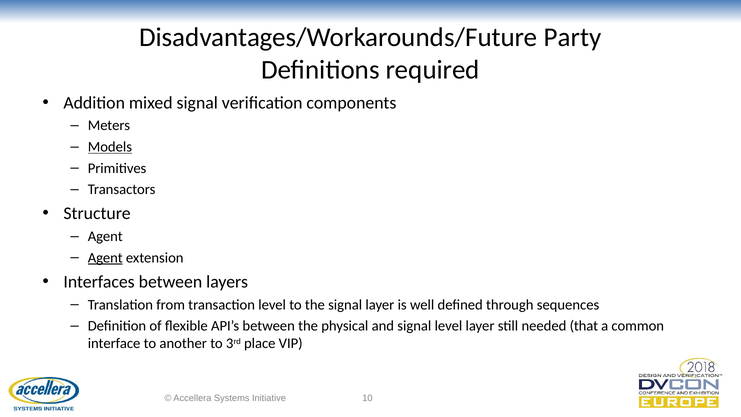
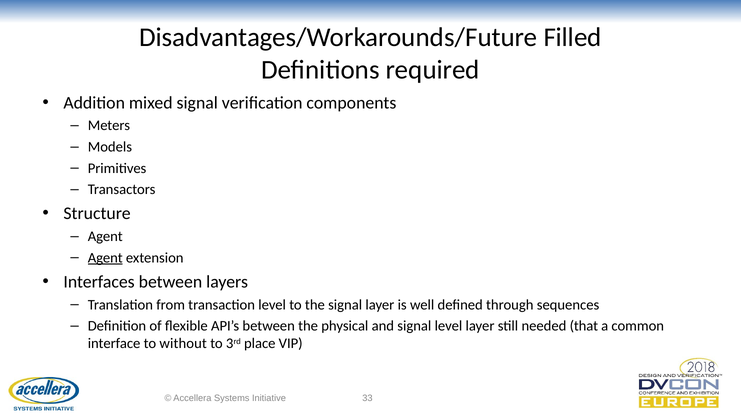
Party: Party -> Filled (573, 38)
Models underline: present -> none (110, 147)
another: another -> without (183, 343)
10: 10 -> 33 (367, 398)
